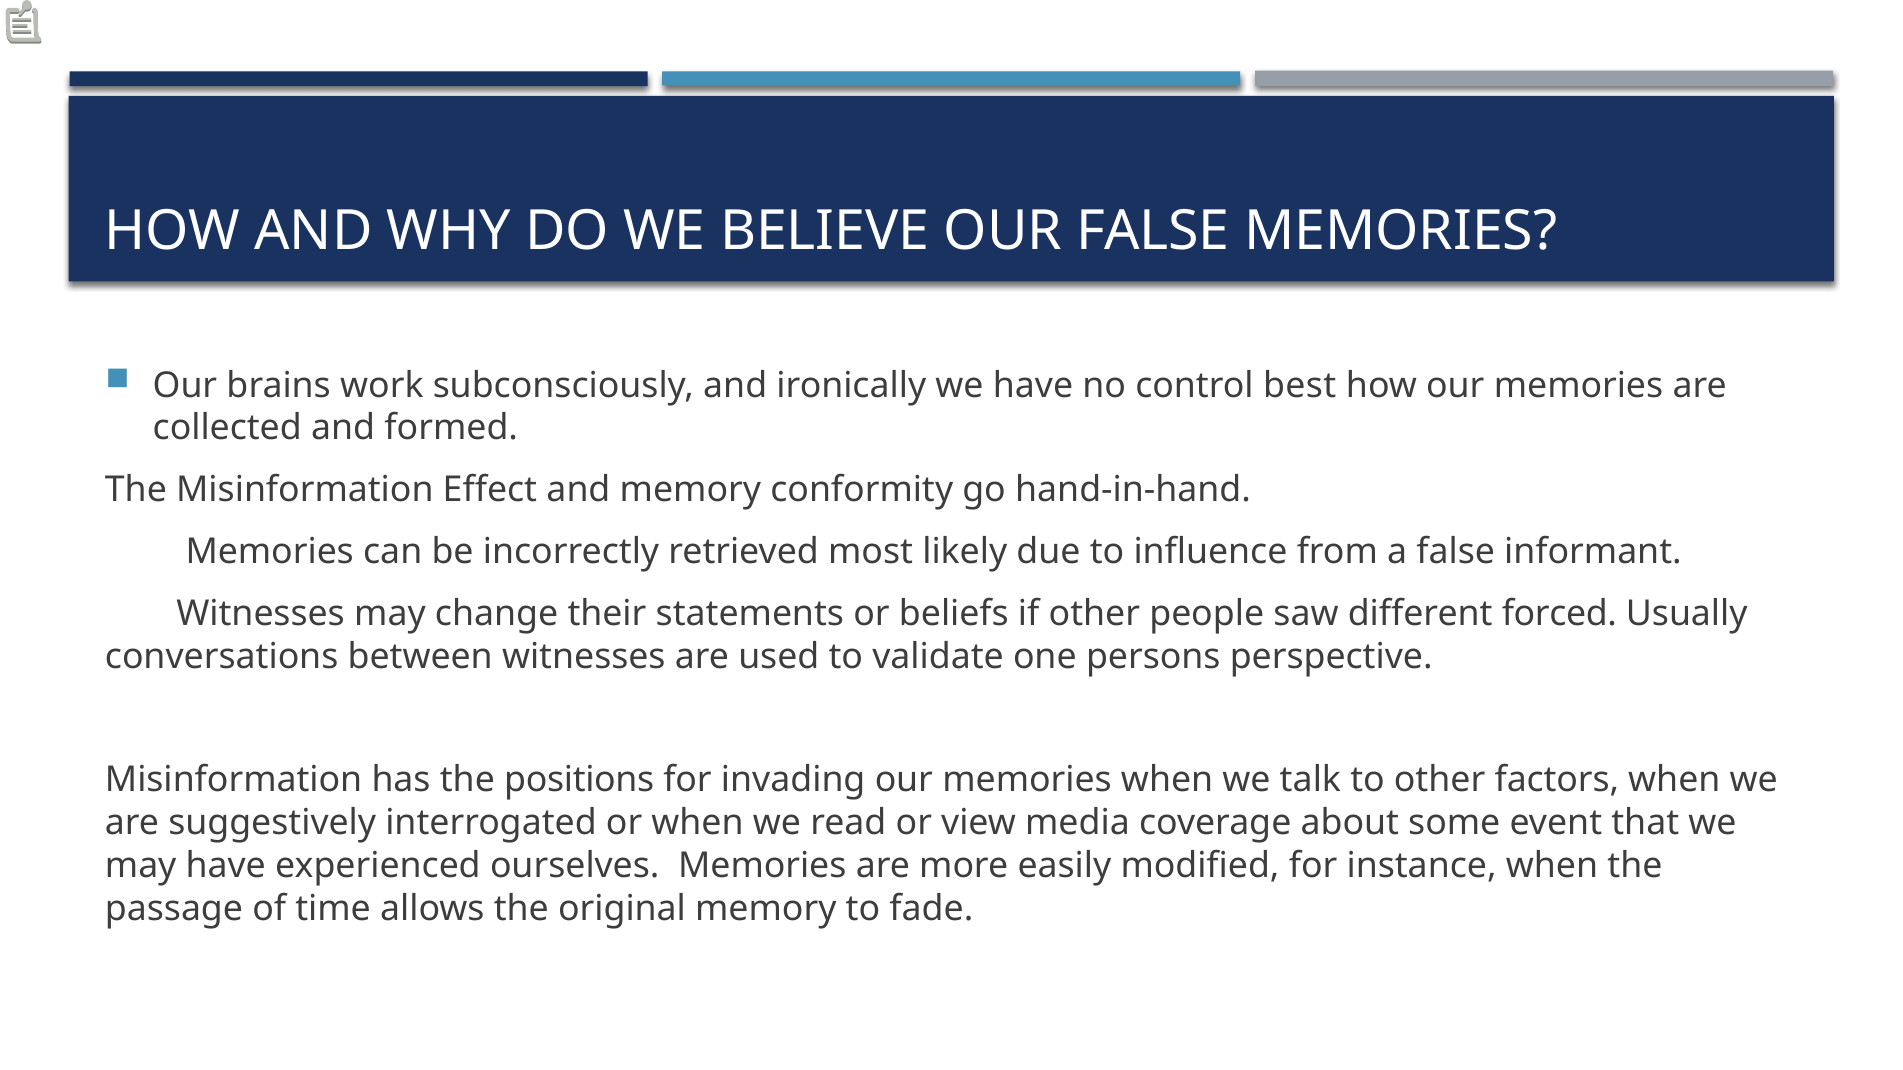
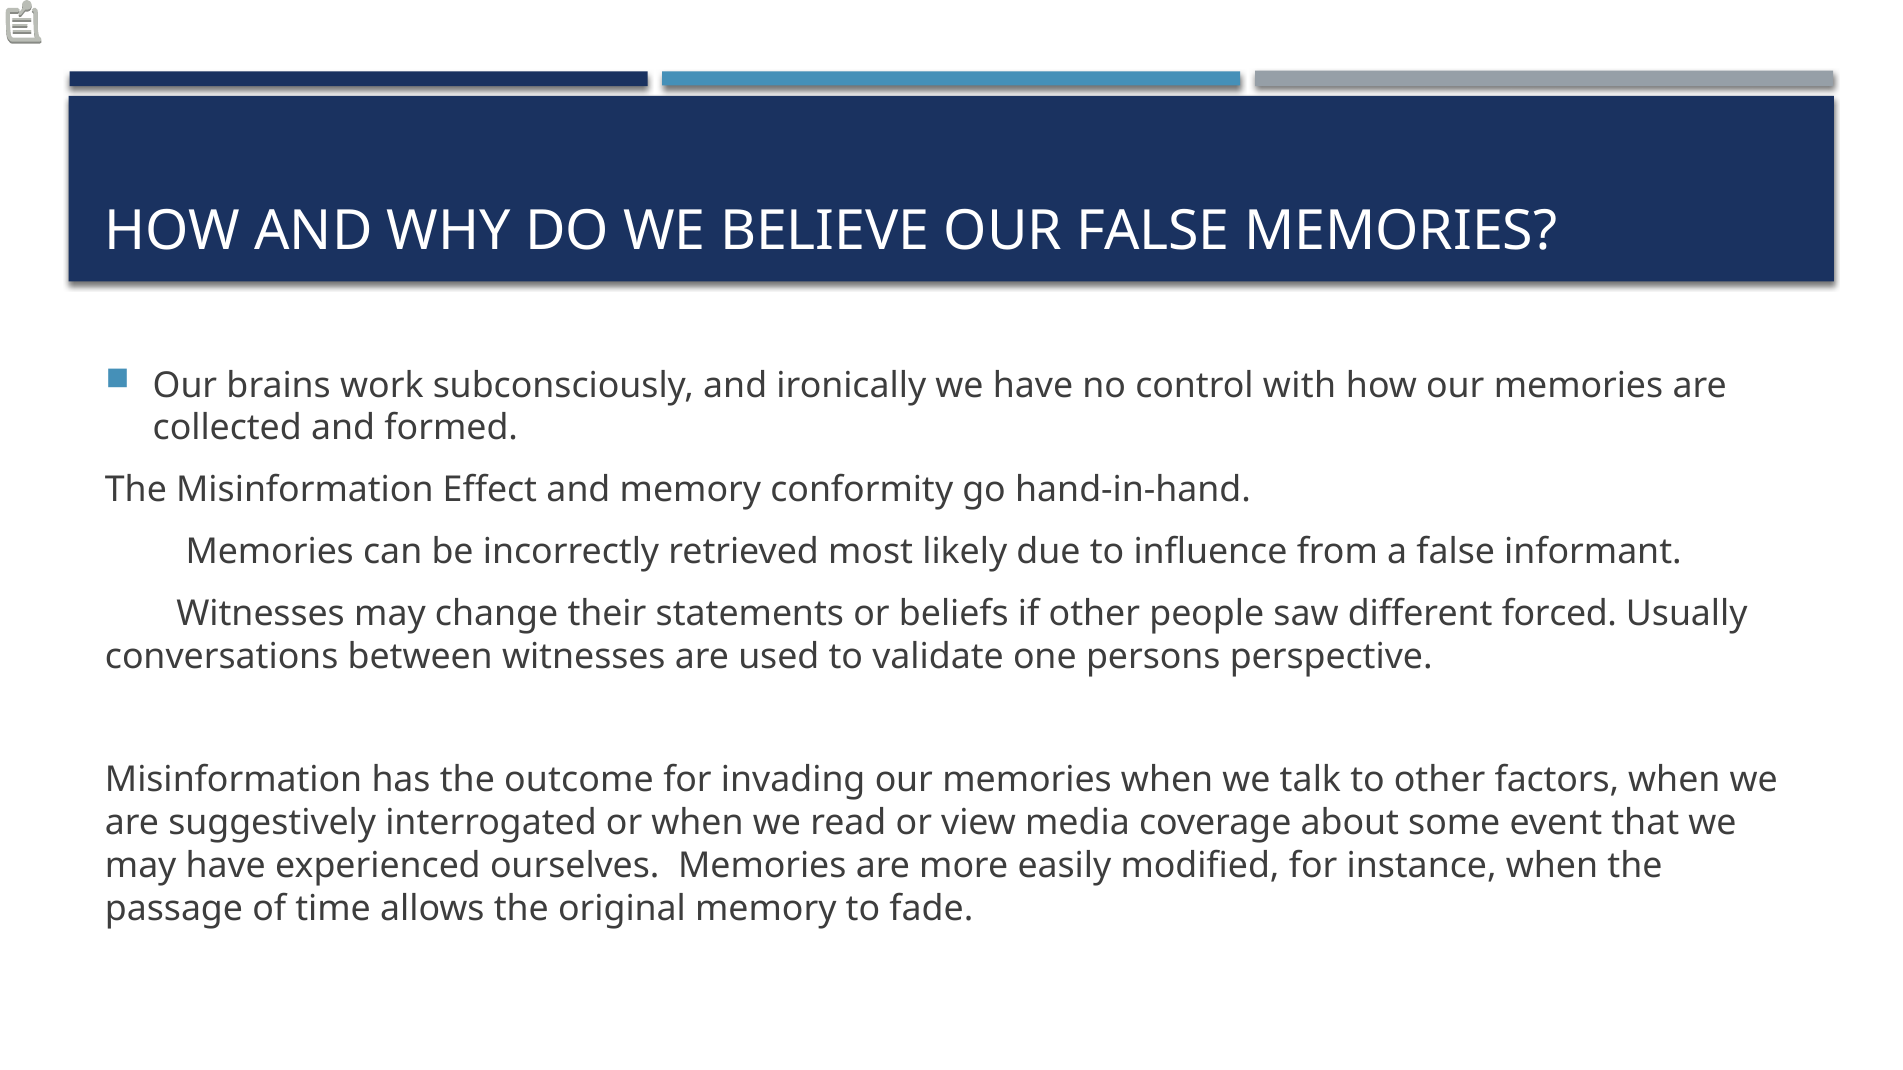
best: best -> with (1300, 385)
positions: positions -> outcome (579, 780)
